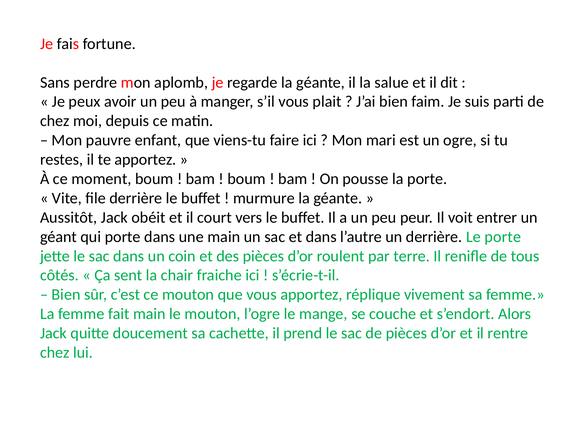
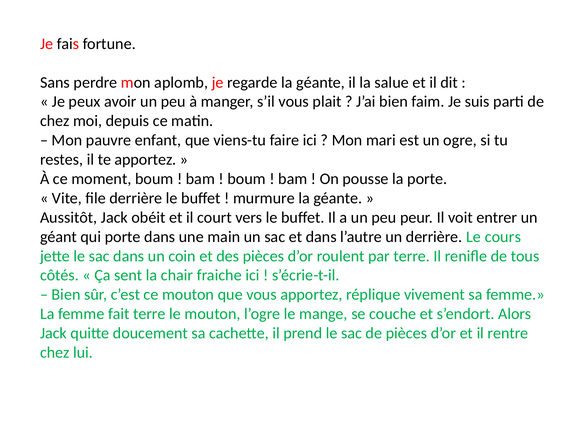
Le porte: porte -> cours (503, 237)
fait main: main -> terre (149, 314)
